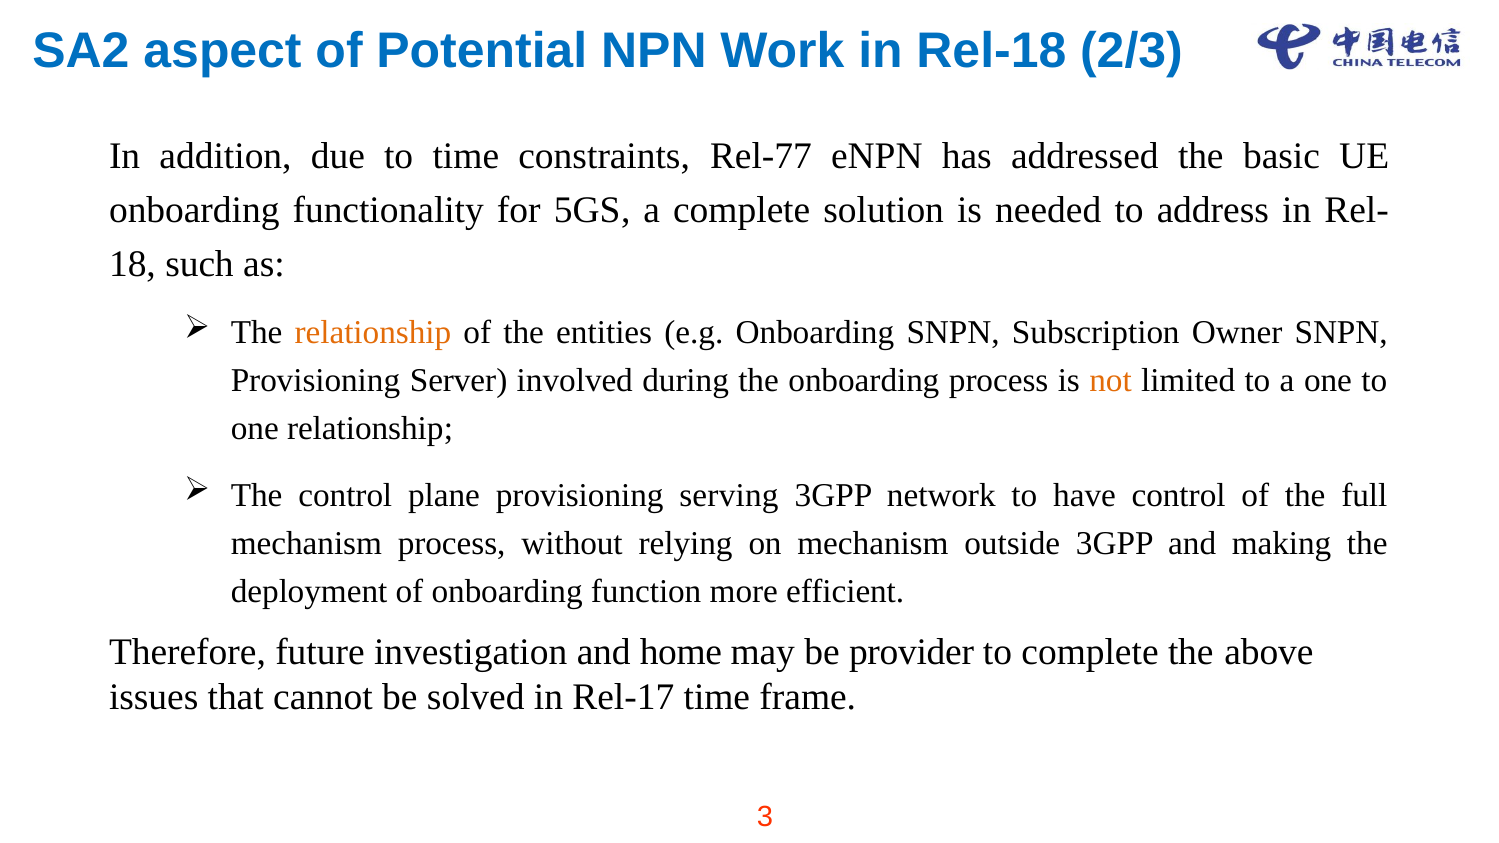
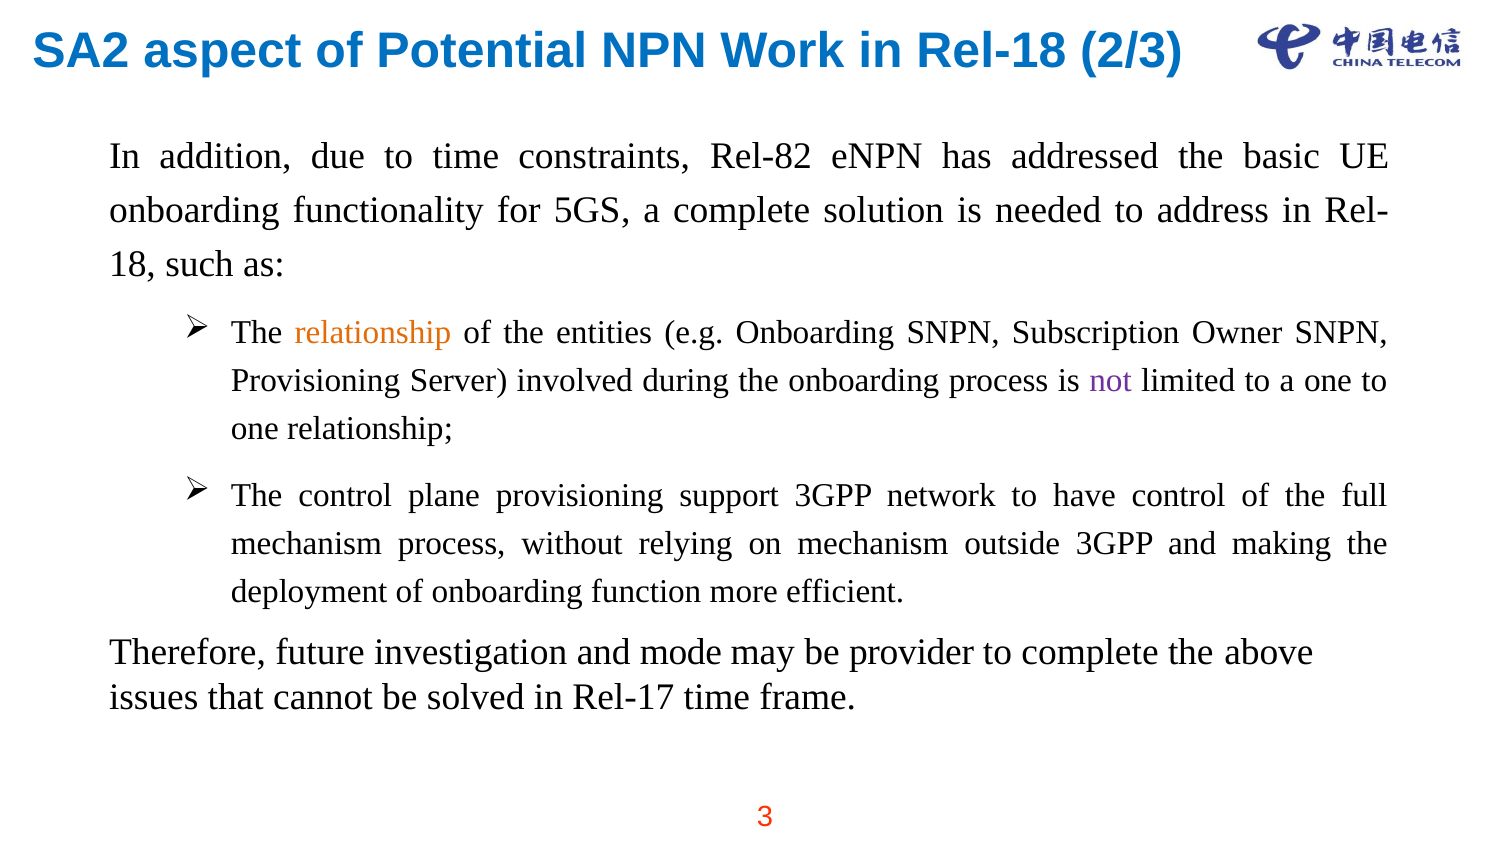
Rel-77: Rel-77 -> Rel-82 (761, 156)
not colour: orange -> purple (1111, 381)
serving: serving -> support (729, 495)
home: home -> mode (681, 653)
